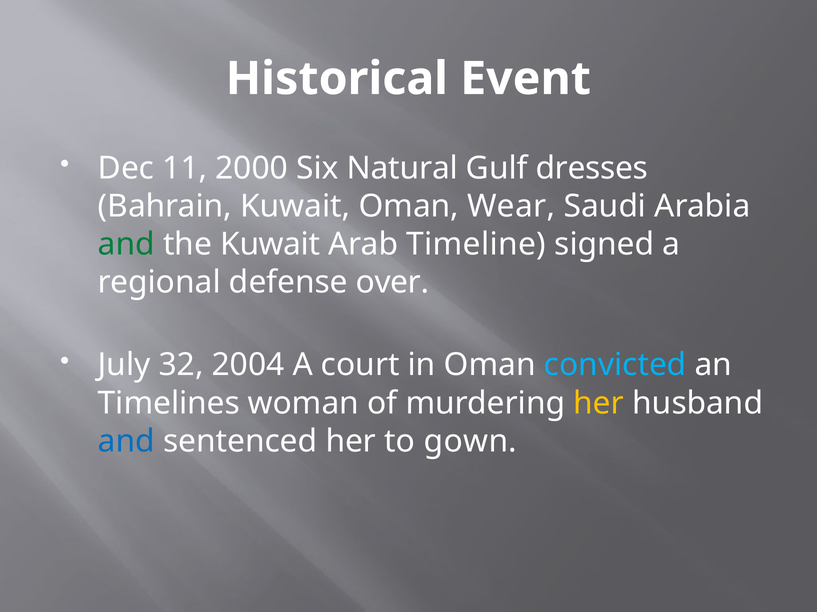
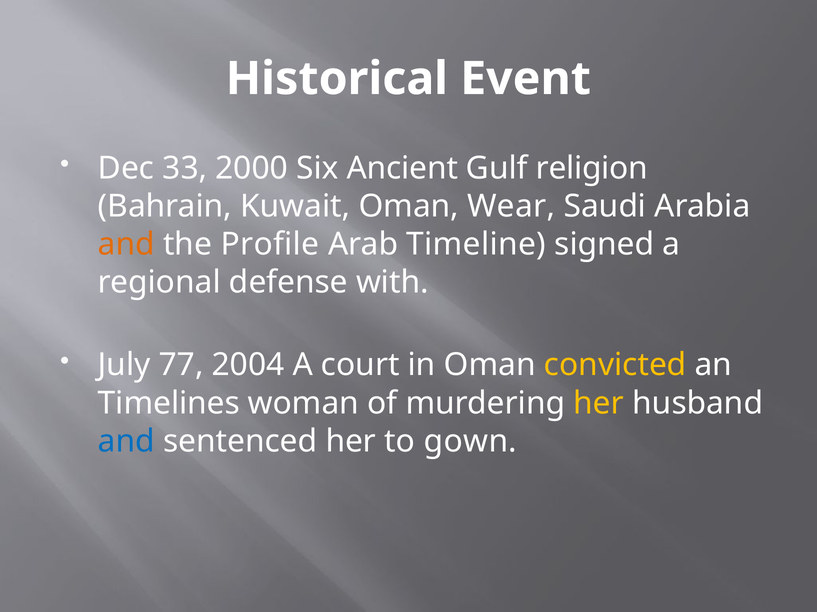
11: 11 -> 33 (185, 168)
Natural: Natural -> Ancient (402, 168)
dresses: dresses -> religion (592, 168)
and colour: green -> orange (126, 245)
the Kuwait: Kuwait -> Profile (270, 245)
over: over -> with (392, 283)
32: 32 -> 77 (181, 365)
convicted colour: light blue -> yellow (615, 365)
